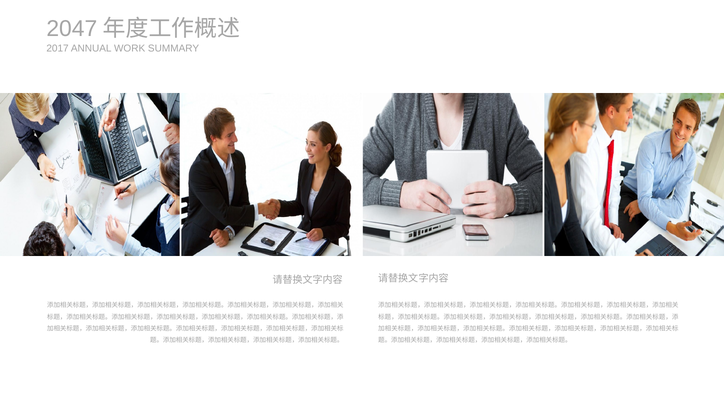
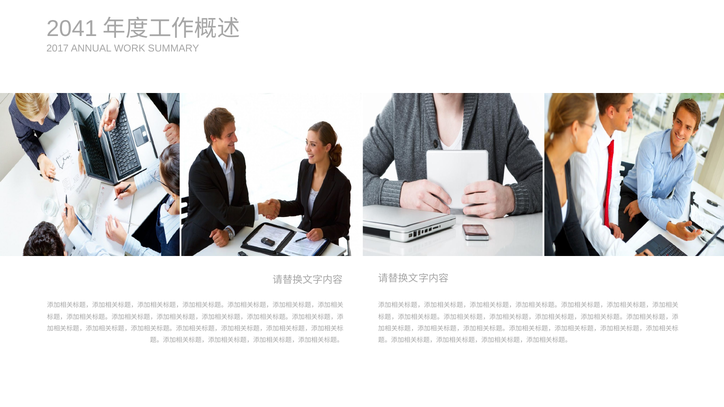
2047: 2047 -> 2041 (72, 29)
